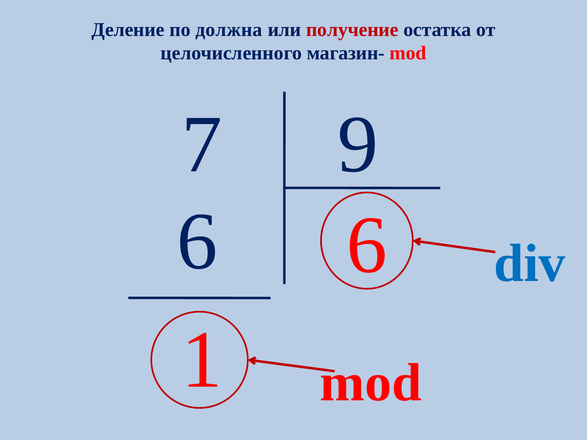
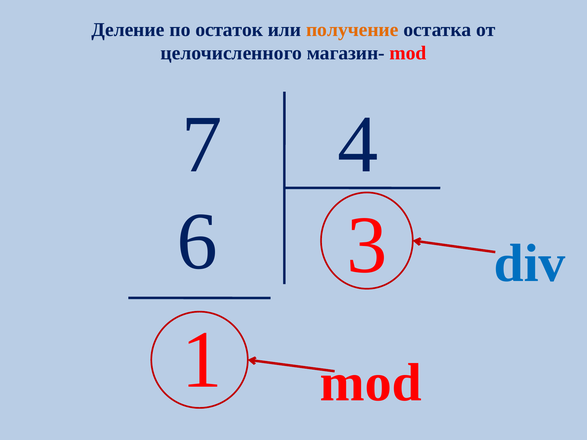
должна: должна -> остаток (229, 30)
получение colour: red -> orange (352, 30)
9: 9 -> 4 (358, 145)
6 6: 6 -> 3 (367, 246)
